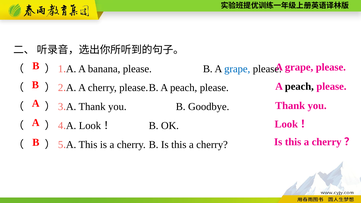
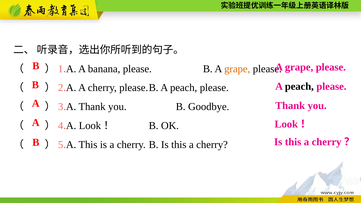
grape colour: blue -> orange (237, 69)
